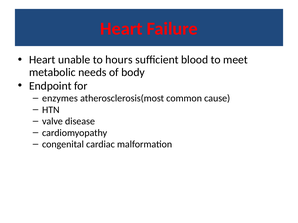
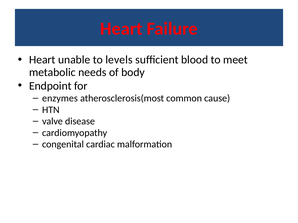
hours: hours -> levels (119, 60)
